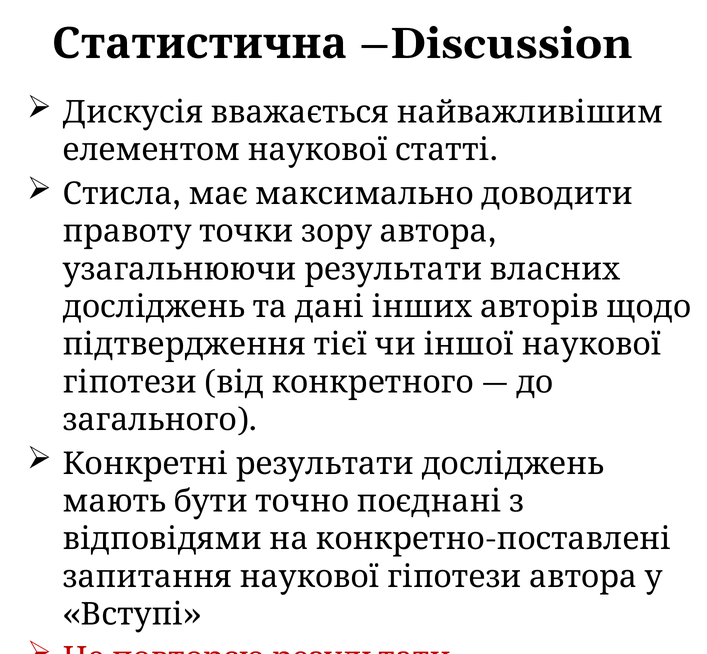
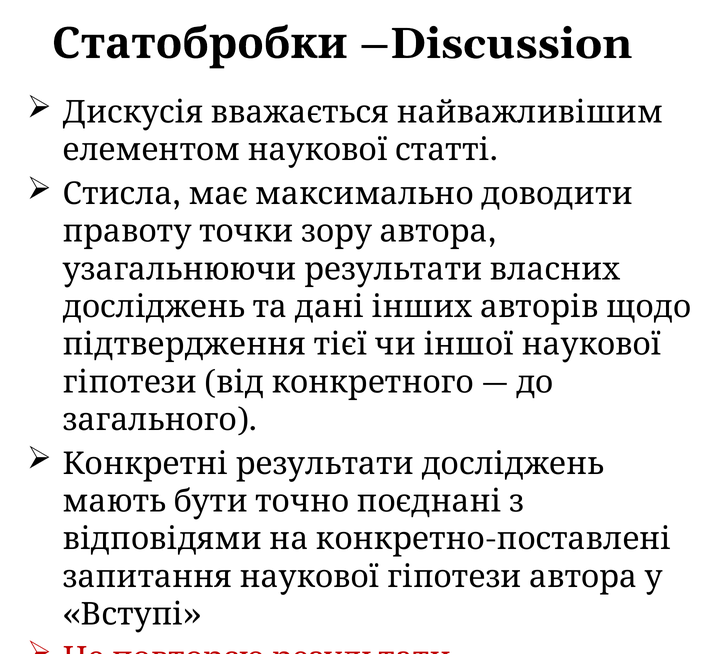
Статистична: Статистична -> Статобробки (200, 44)
